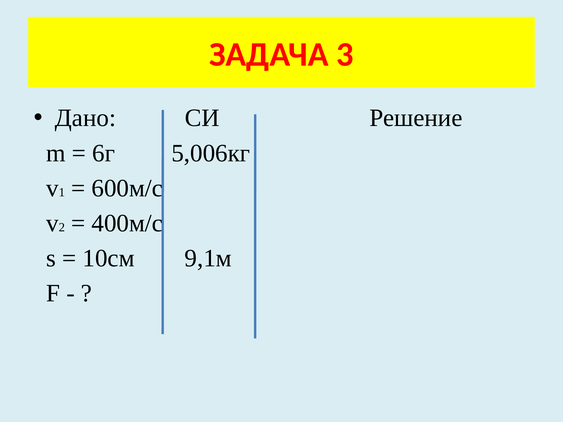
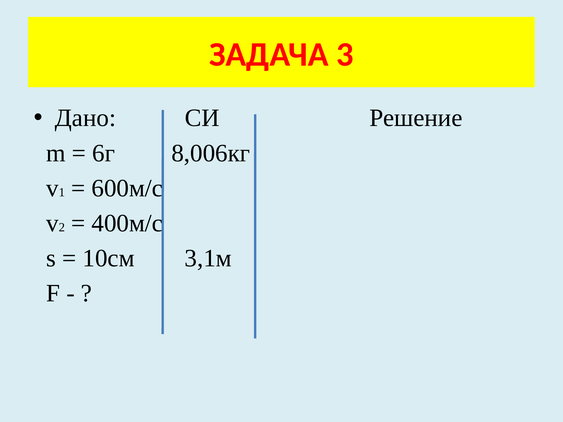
5,006кг: 5,006кг -> 8,006кг (211, 153)
9,1м: 9,1м -> 3,1м (208, 258)
